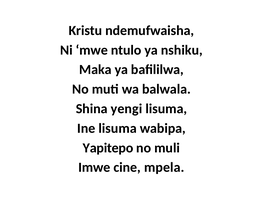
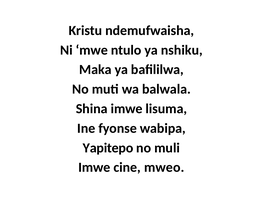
Shina yengi: yengi -> imwe (127, 109)
Ine lisuma: lisuma -> fyonse (118, 128)
mpela: mpela -> mweo (164, 168)
